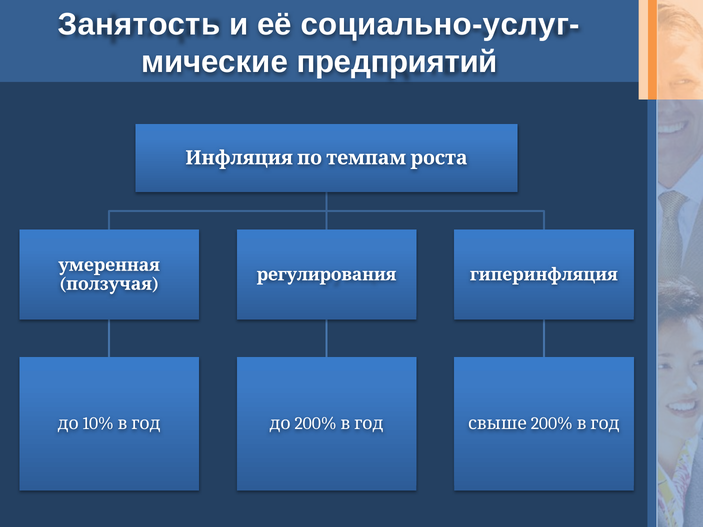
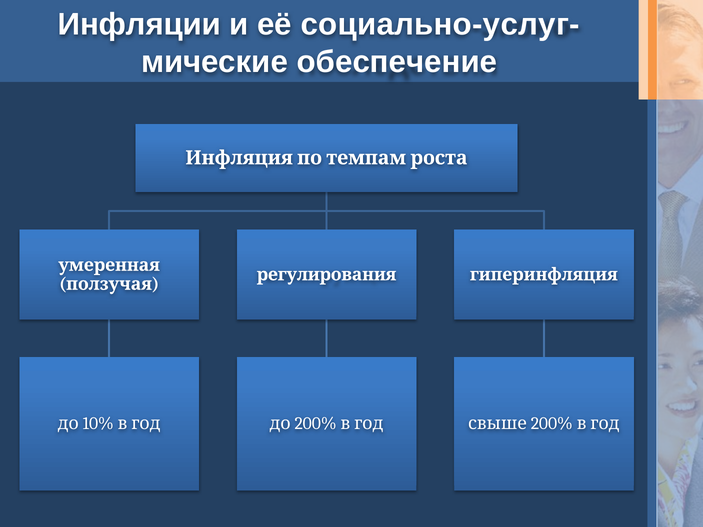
Занятость: Занятость -> Инфляции (139, 24)
предприятий: предприятий -> обеспечение (397, 62)
